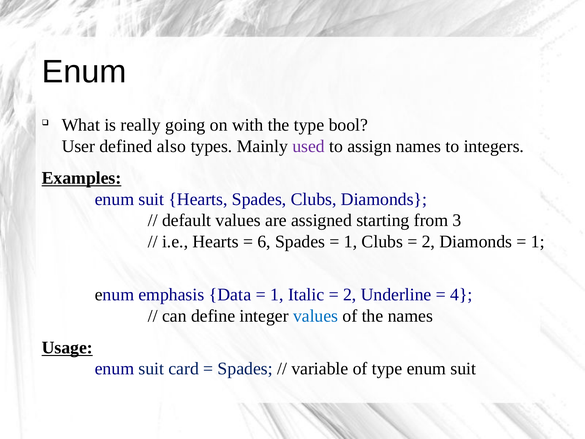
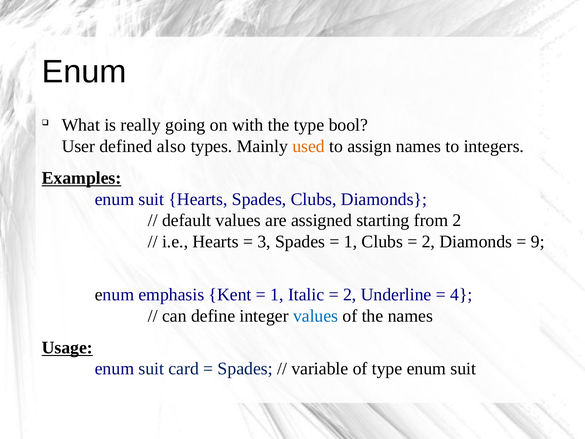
used colour: purple -> orange (309, 146)
from 3: 3 -> 2 (457, 220)
6: 6 -> 3 (264, 242)
1: 1 -> 9 (538, 242)
Data: Data -> Kent (230, 294)
